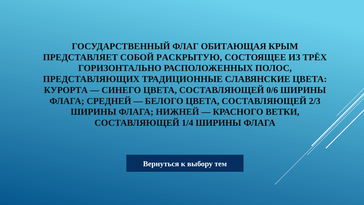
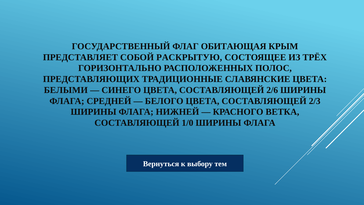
КУРОРТА: КУРОРТА -> БЕЛЫМИ (66, 90)
0/6: 0/6 -> 2/6 (272, 90)
ВЕТКИ: ВЕТКИ -> ВЕТКА (282, 112)
1/4: 1/4 -> 1/0 (188, 123)
